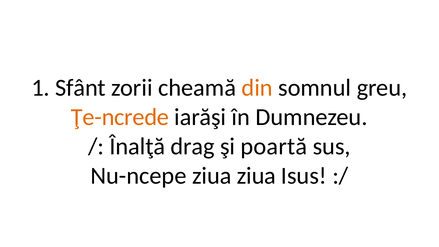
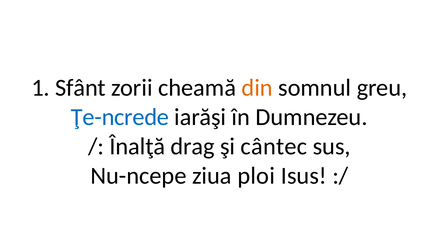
Ţe-ncrede colour: orange -> blue (120, 117)
poartă: poartă -> cântec (274, 146)
ziua ziua: ziua -> ploi (256, 176)
